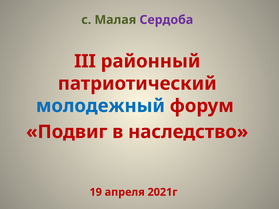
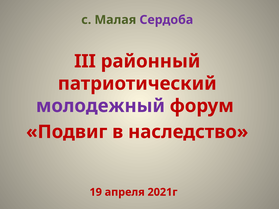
молодежный colour: blue -> purple (100, 106)
